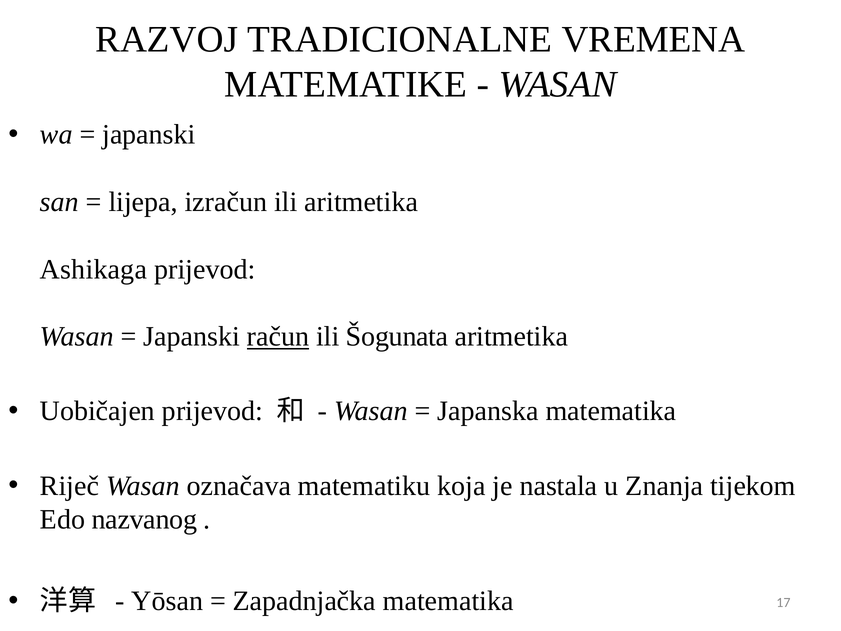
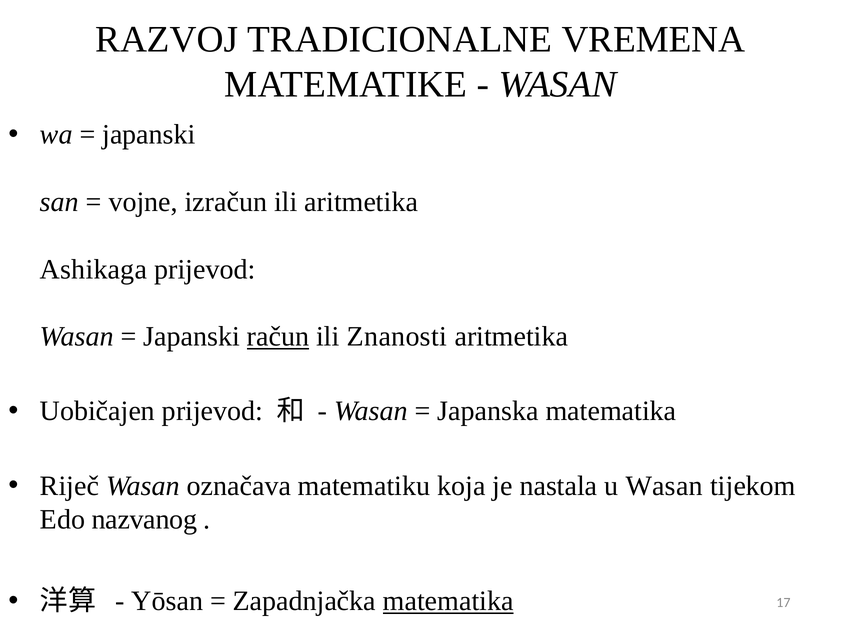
lijepa: lijepa -> vojne (143, 202)
Šogunata: Šogunata -> Znanosti (397, 337)
u Znanja: Znanja -> Wasan (664, 486)
matematika underline: none -> present (448, 601)
